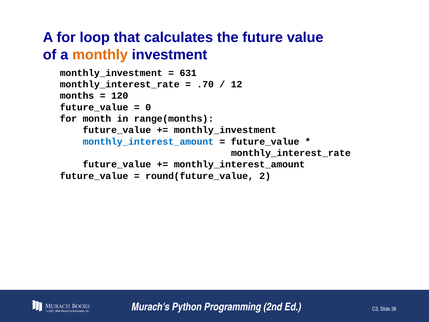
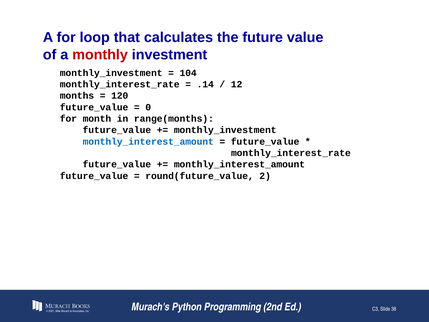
monthly colour: orange -> red (100, 55)
631: 631 -> 104 (188, 73)
.70: .70 -> .14 (205, 84)
